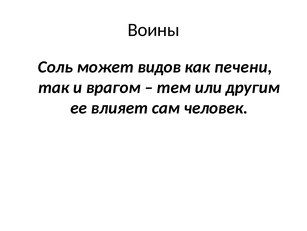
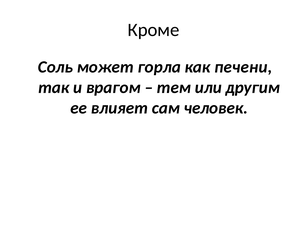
Воины: Воины -> Кроме (154, 30)
видов: видов -> горла (159, 67)
